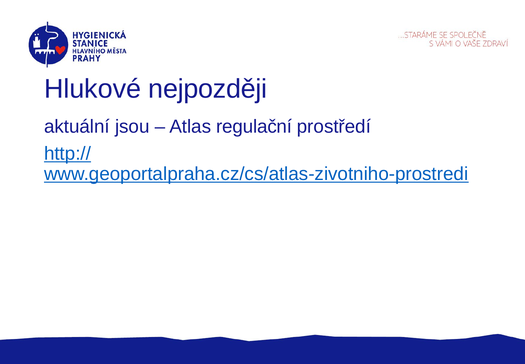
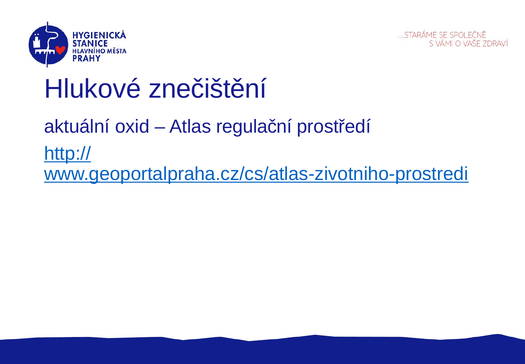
nejpozději: nejpozději -> znečištění (208, 89)
jsou: jsou -> oxid (132, 126)
